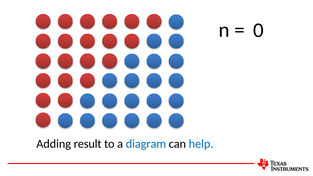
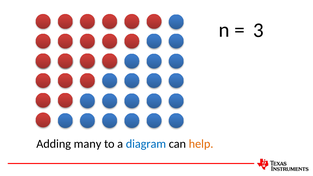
0: 0 -> 3 (259, 30)
result: result -> many (88, 144)
help colour: blue -> orange (201, 144)
